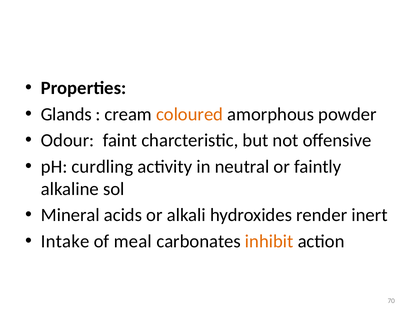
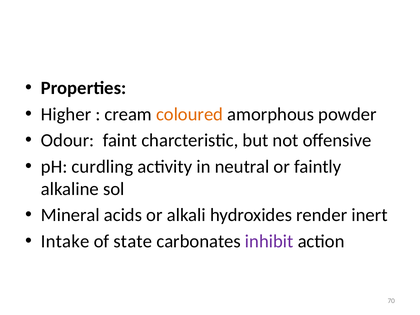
Glands: Glands -> Higher (66, 114)
meal: meal -> state (133, 241)
inhibit colour: orange -> purple (269, 241)
